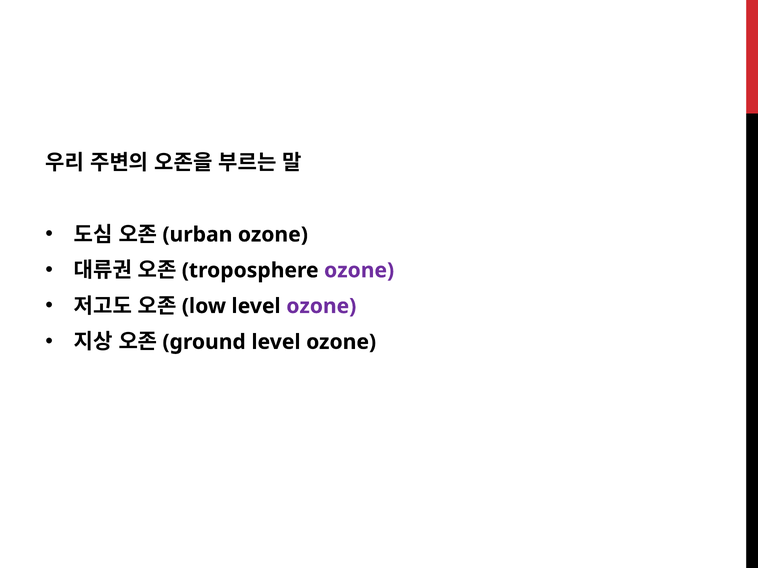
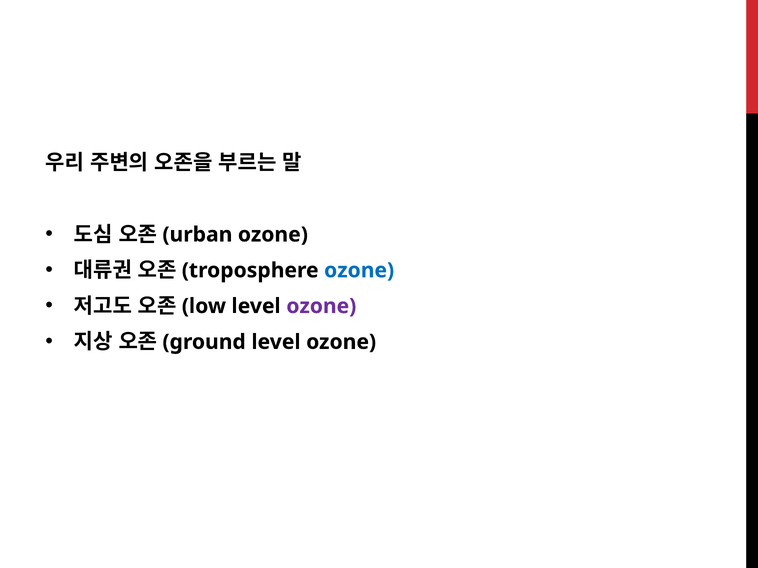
ozone colour: purple -> blue (359, 271)
